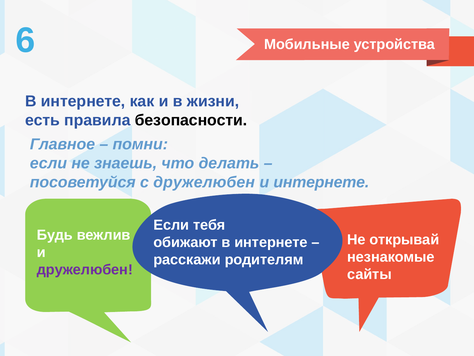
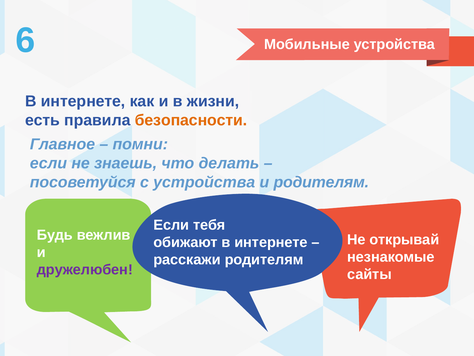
безопасности colour: black -> orange (191, 120)
с дружелюбен: дружелюбен -> устройства (204, 182)
и интернете: интернете -> родителям (321, 182)
